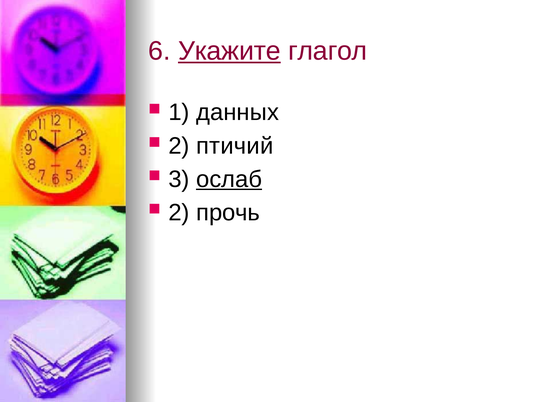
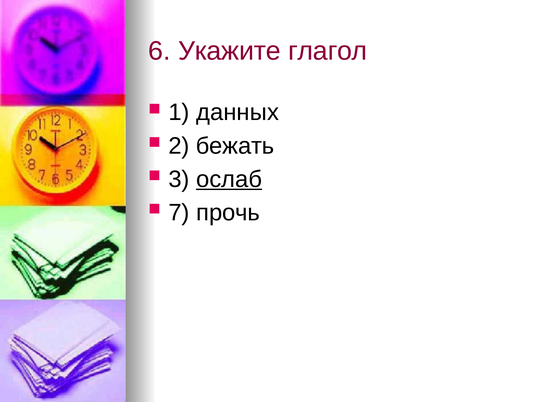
Укажите underline: present -> none (229, 51)
птичий: птичий -> бежать (235, 146)
2: 2 -> 7 (179, 213)
